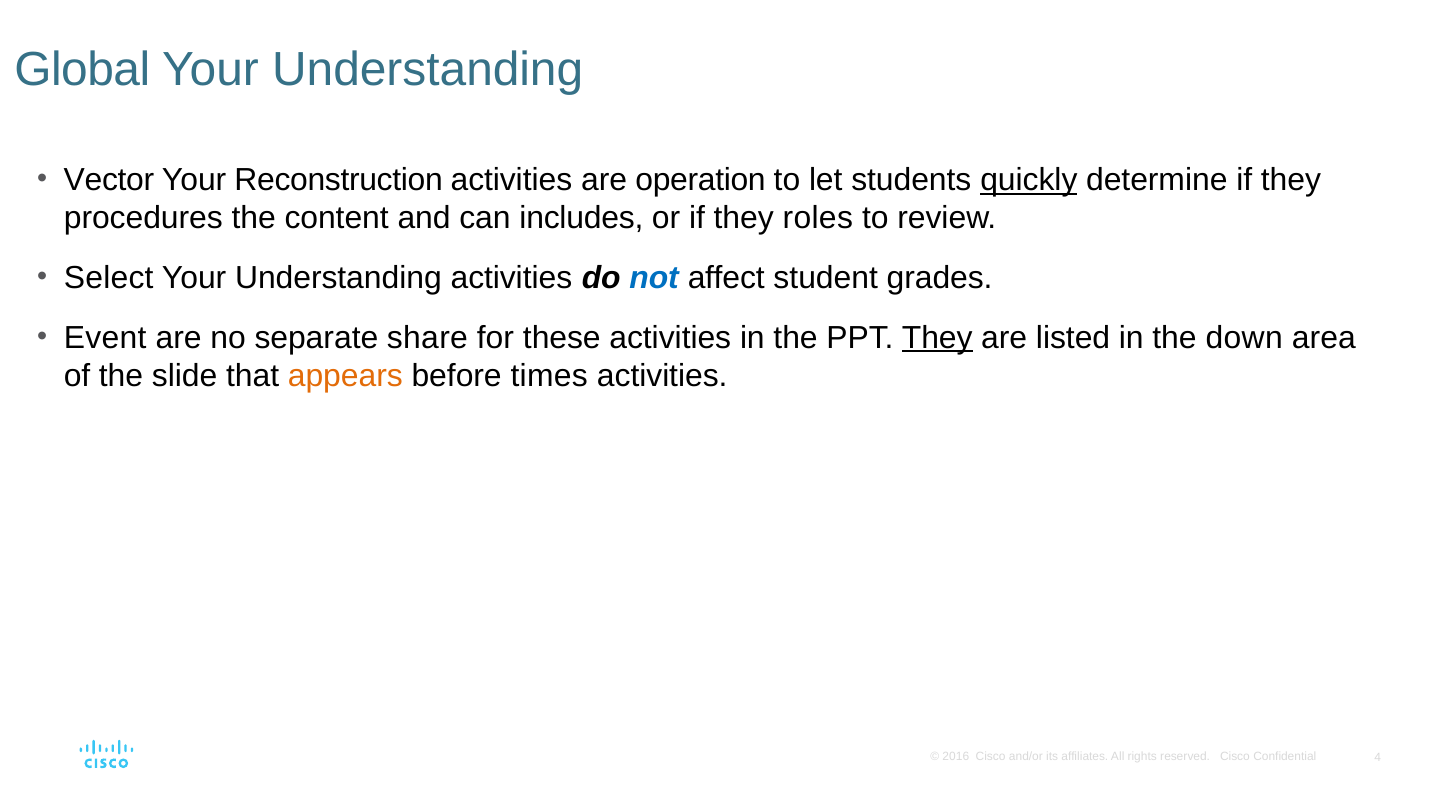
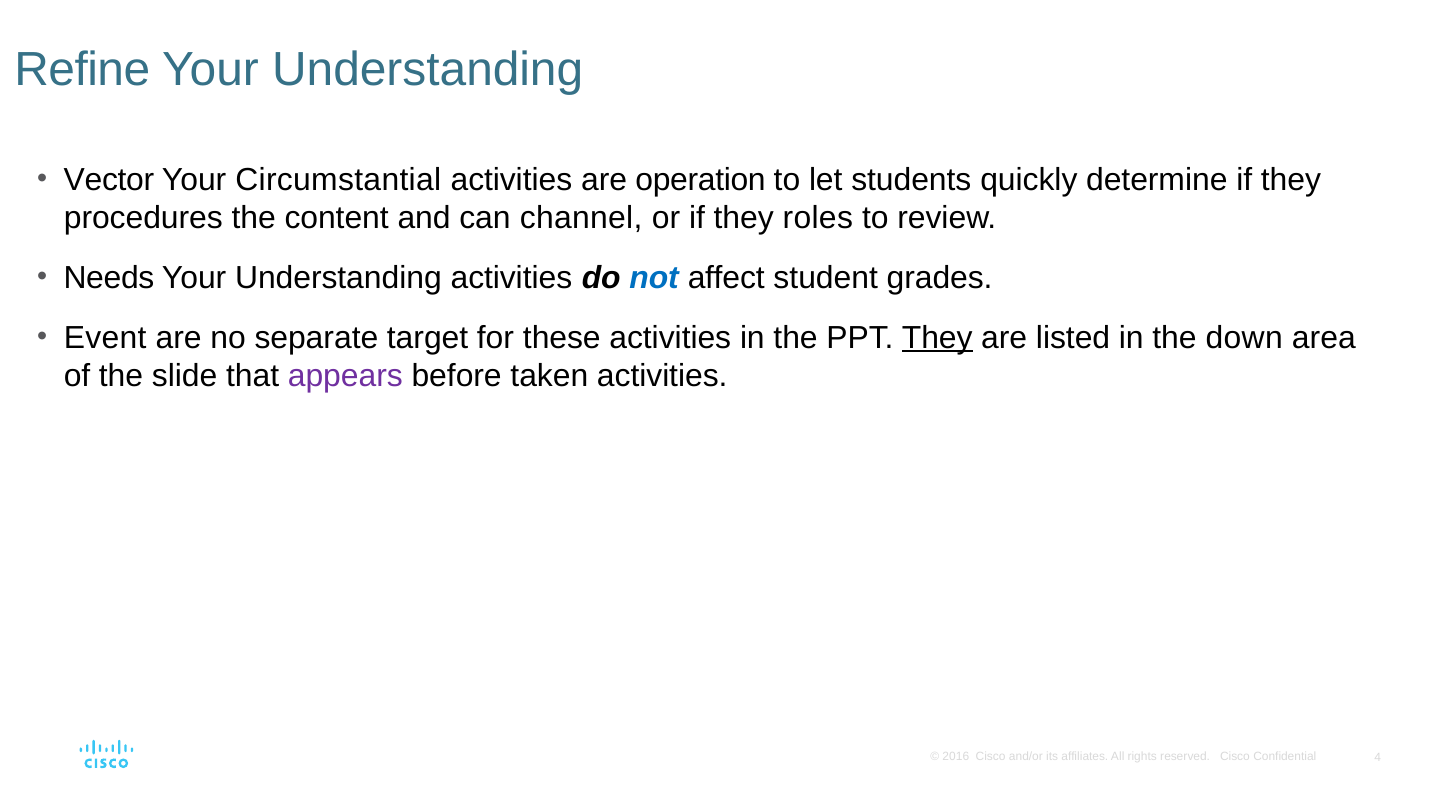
Global: Global -> Refine (82, 69)
Reconstruction: Reconstruction -> Circumstantial (338, 180)
quickly underline: present -> none (1029, 180)
includes: includes -> channel (581, 218)
Select: Select -> Needs (109, 278)
share: share -> target (428, 338)
appears colour: orange -> purple (345, 376)
times: times -> taken (549, 376)
